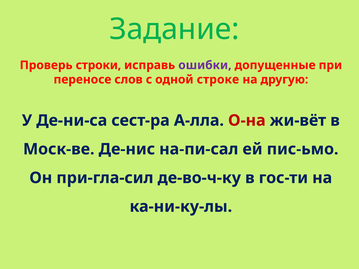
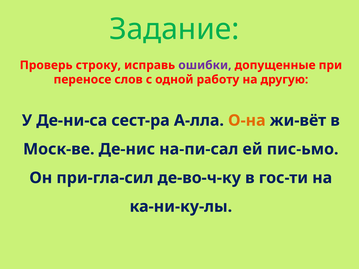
строки: строки -> строку (98, 65)
строке: строке -> работу (218, 80)
О-на colour: red -> orange (247, 121)
